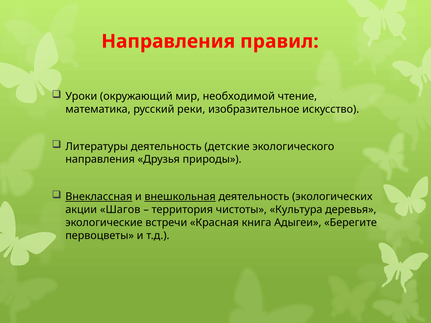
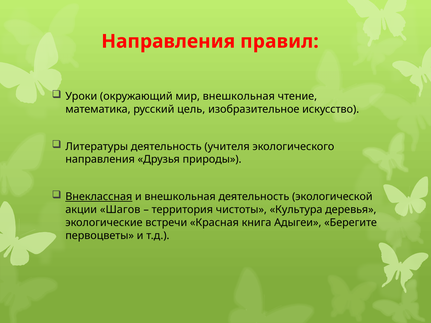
мир необходимой: необходимой -> внешкольная (239, 96)
реки: реки -> цель (191, 109)
детские: детские -> учителя (227, 147)
внешкольная underline: present -> none (180, 197)
экологических: экологических -> экологической (332, 197)
